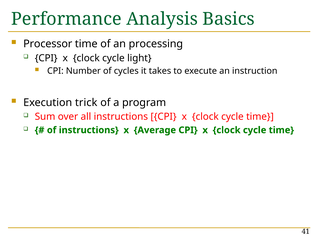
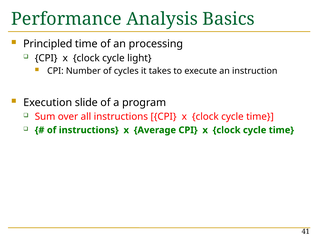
Processor: Processor -> Principled (48, 44)
trick: trick -> slide (86, 102)
